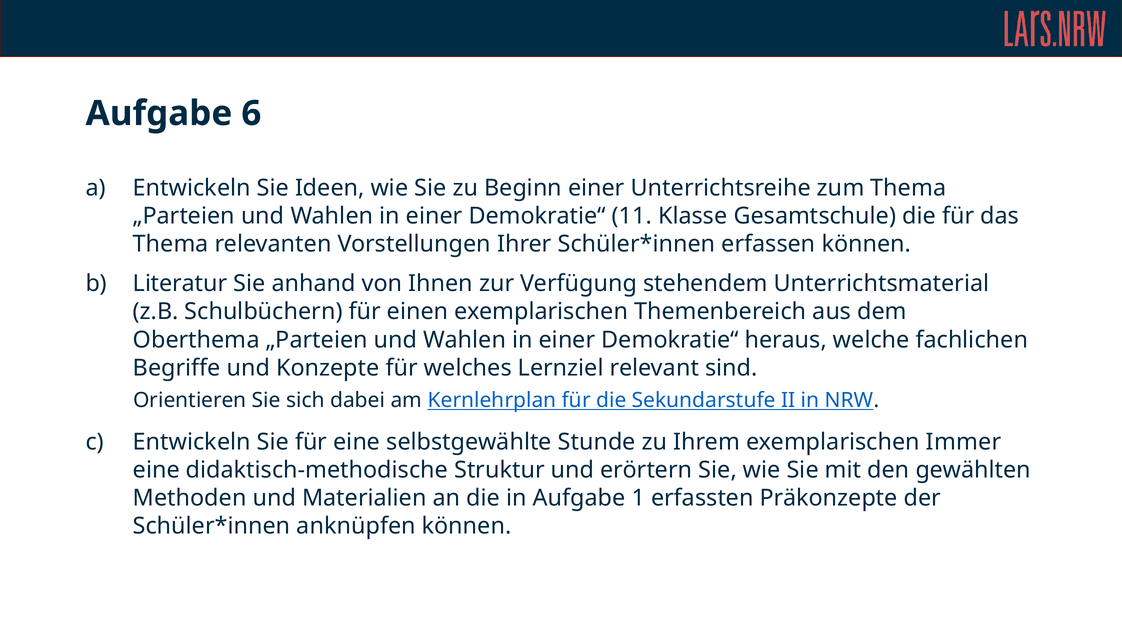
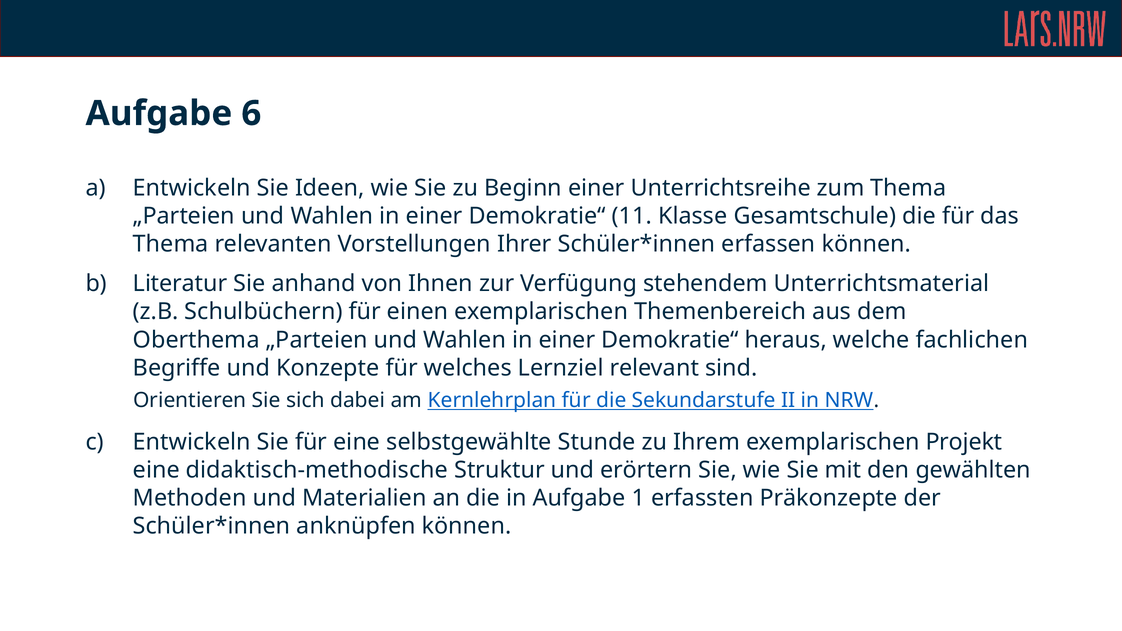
Immer: Immer -> Projekt (964, 442)
